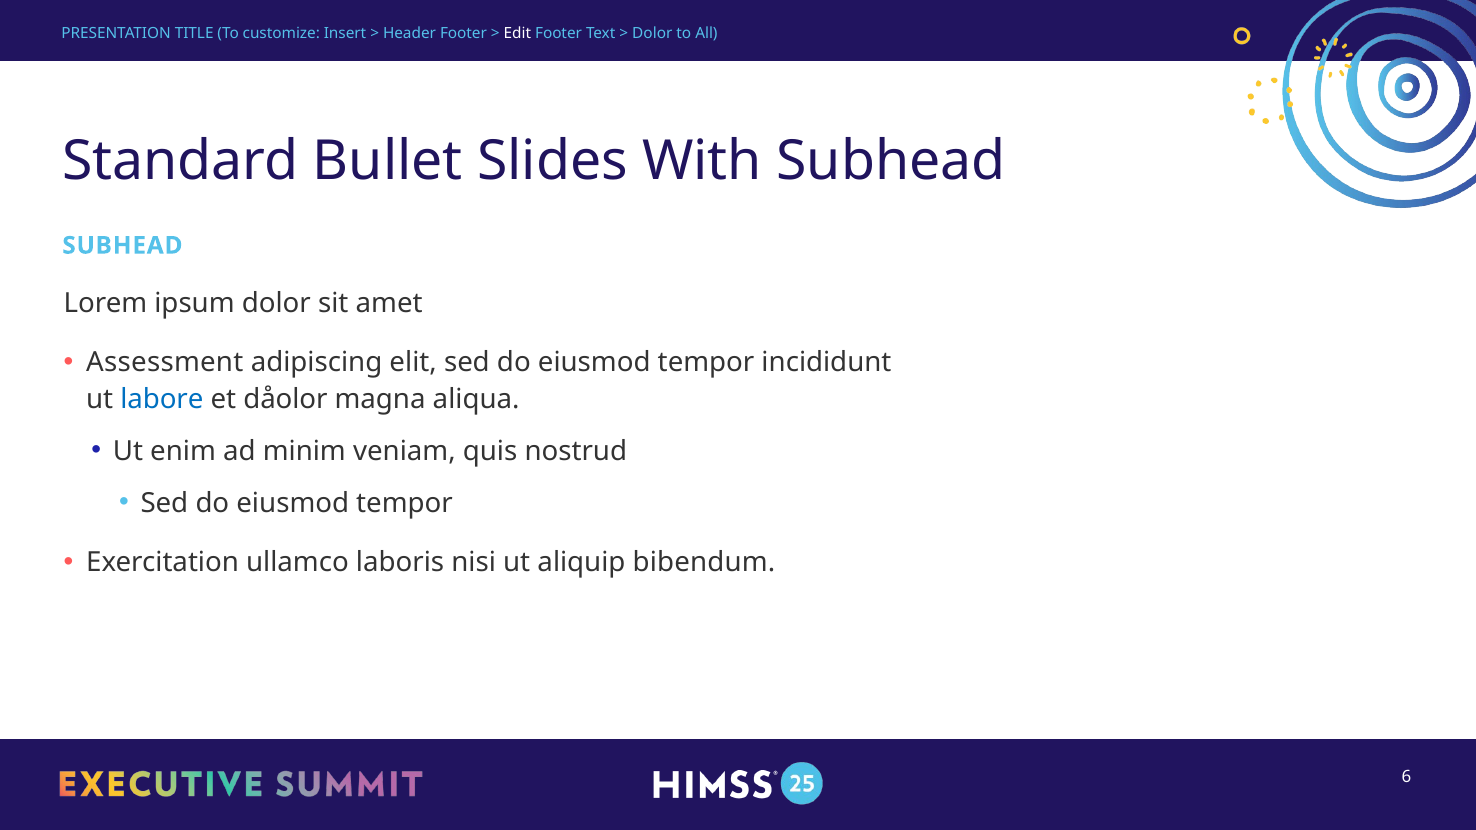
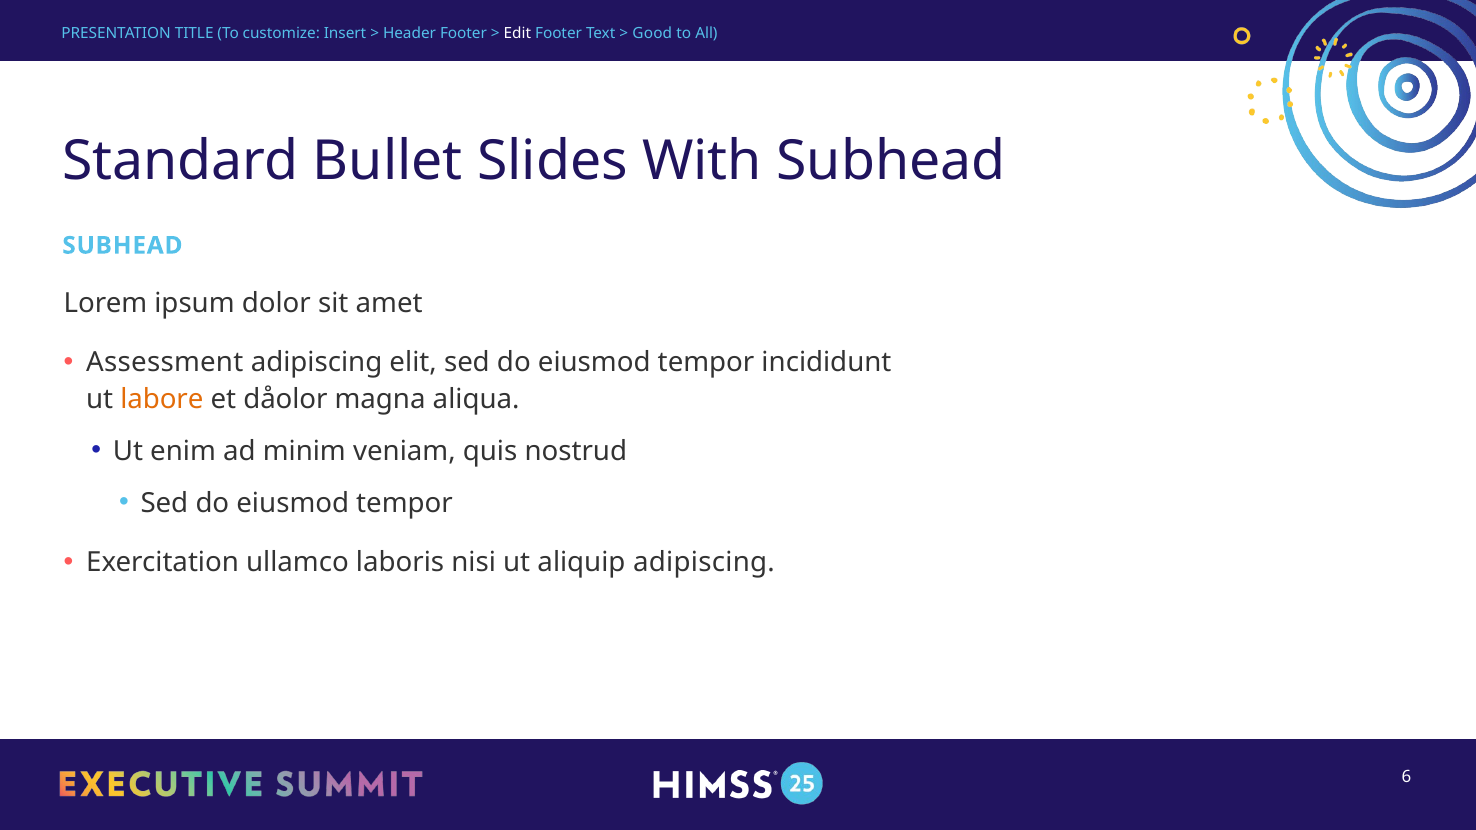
Dolor: Dolor -> Good (652, 33)
labore colour: blue -> orange (162, 399)
aliquip bibendum: bibendum -> adipiscing (704, 563)
